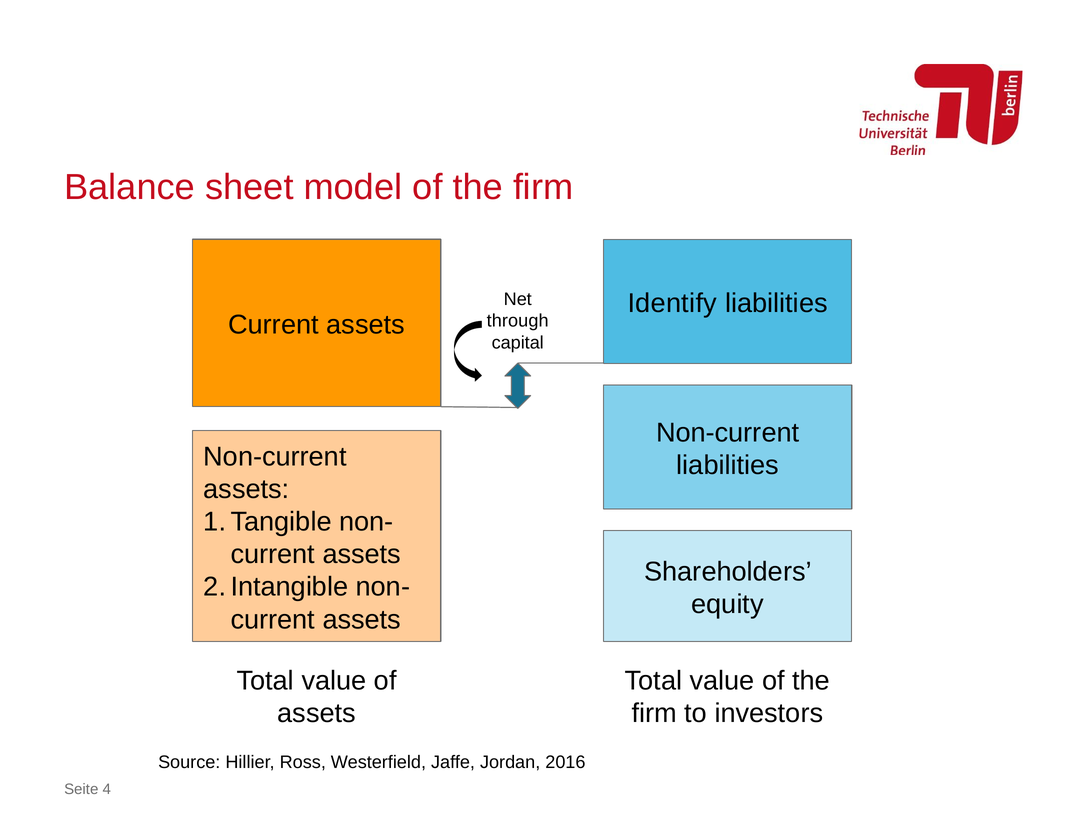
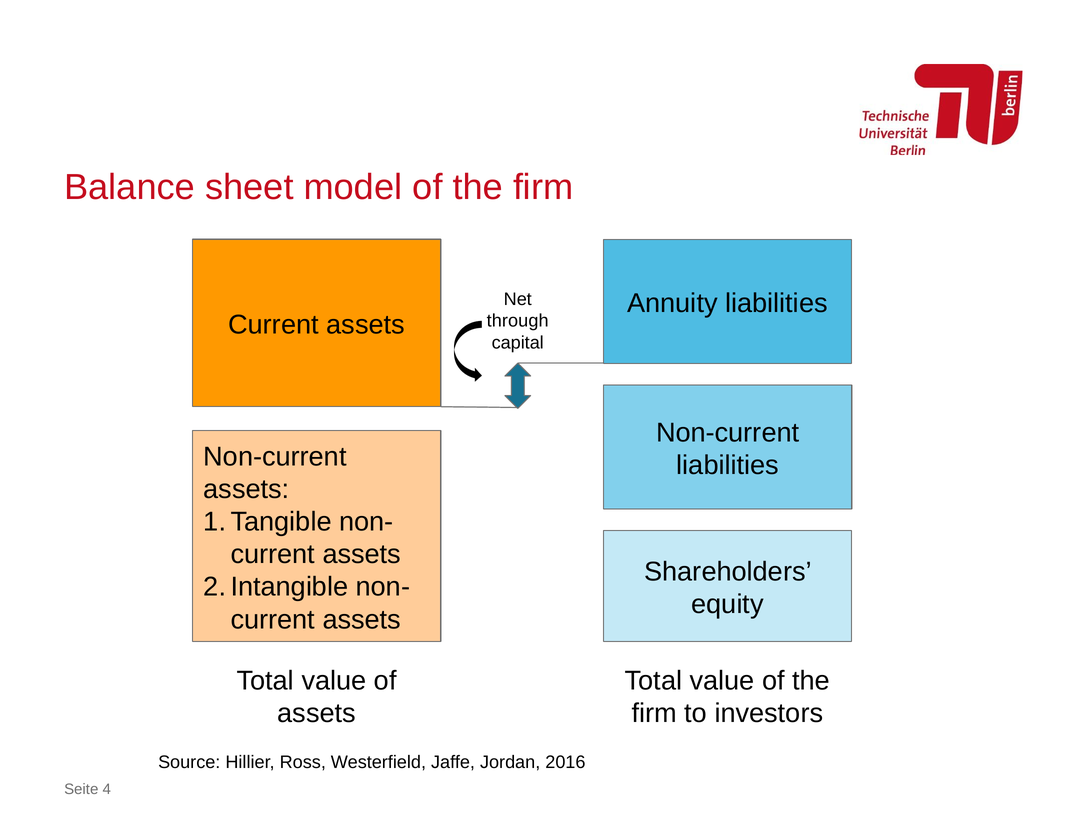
Identify: Identify -> Annuity (672, 303)
